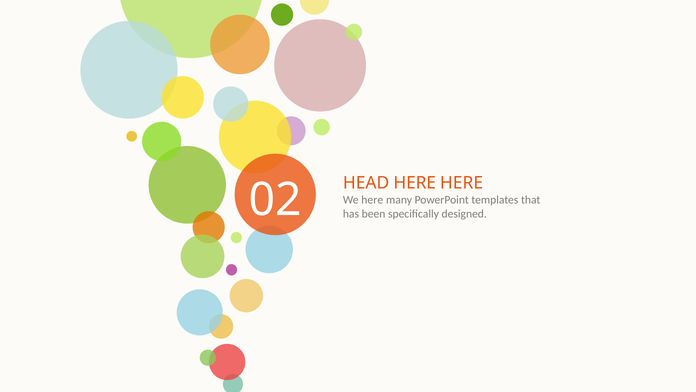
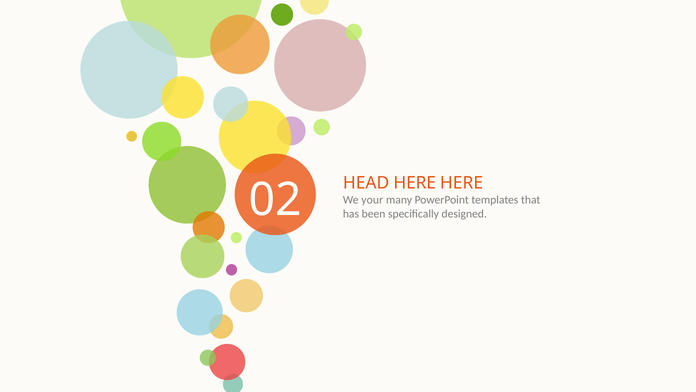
We here: here -> your (372, 200)
